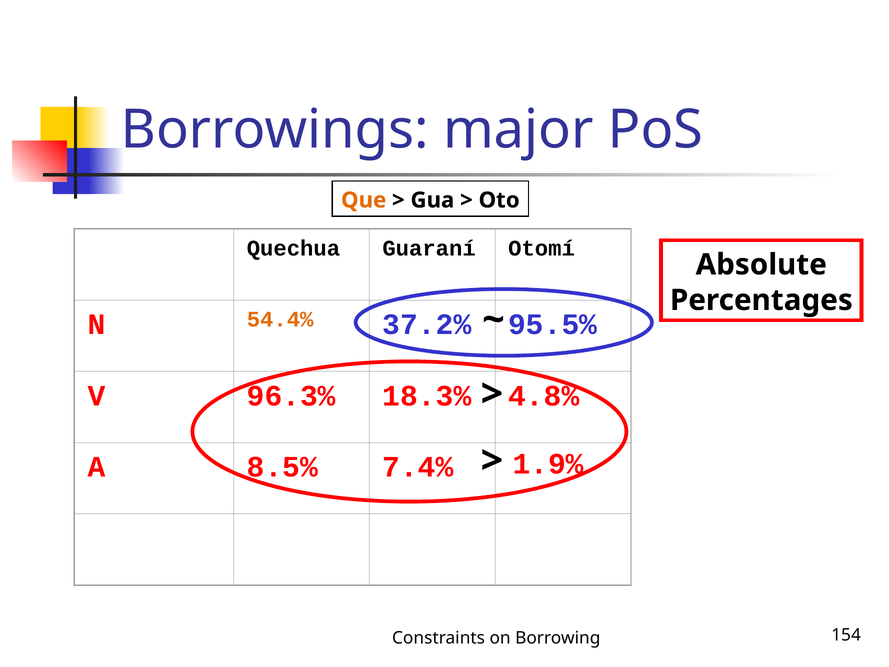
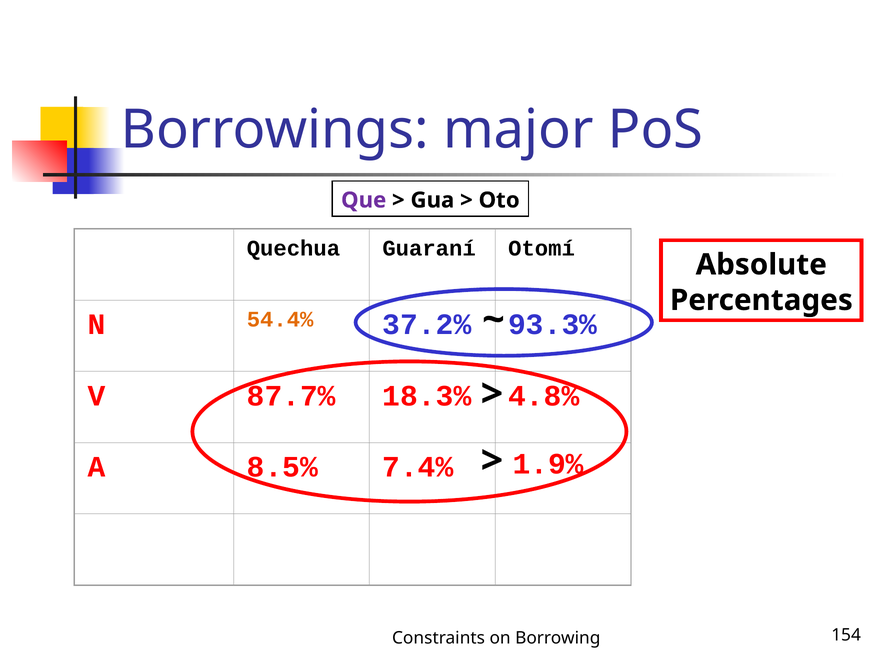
Que colour: orange -> purple (364, 200)
95.5%: 95.5% -> 93.3% (553, 324)
96.3%: 96.3% -> 87.7% (291, 396)
